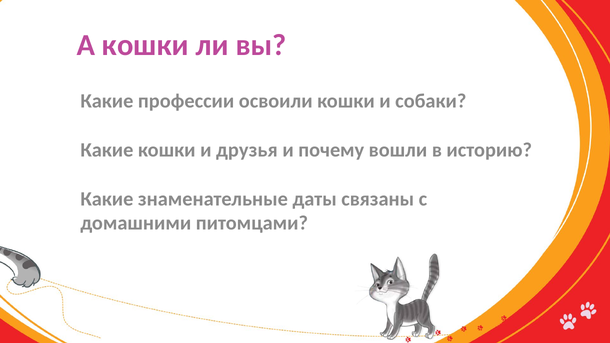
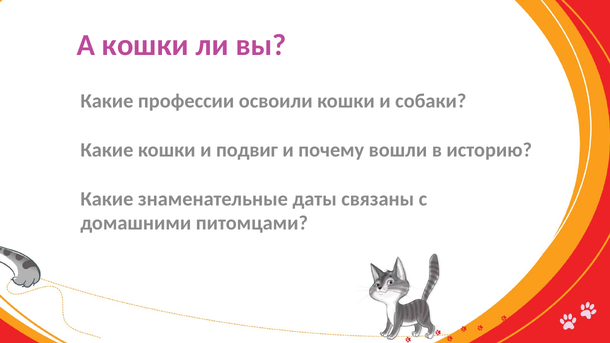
друзья: друзья -> подвиг (247, 150)
